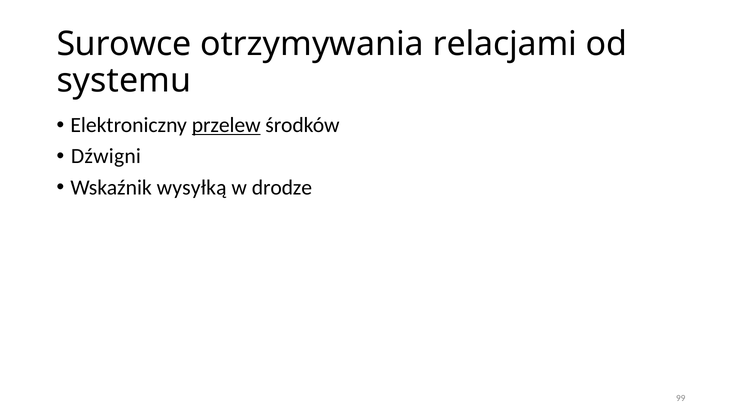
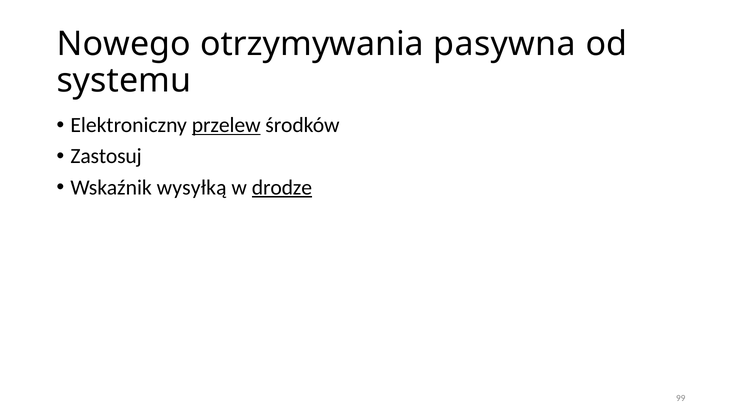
Surowce: Surowce -> Nowego (124, 44)
relacjami: relacjami -> pasywna (505, 44)
Dźwigni: Dźwigni -> Zastosuj (106, 156)
drodze underline: none -> present (282, 188)
